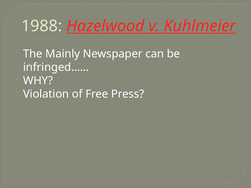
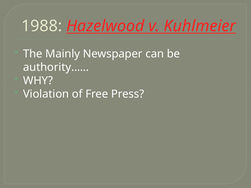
infringed……: infringed…… -> authority…… (56, 67)
